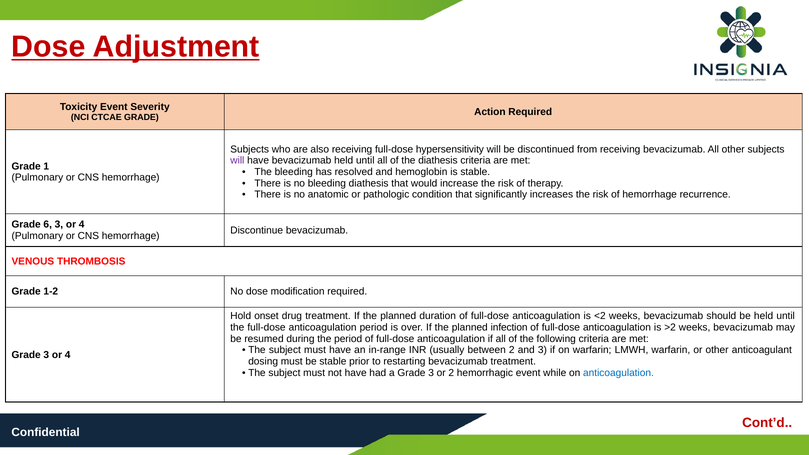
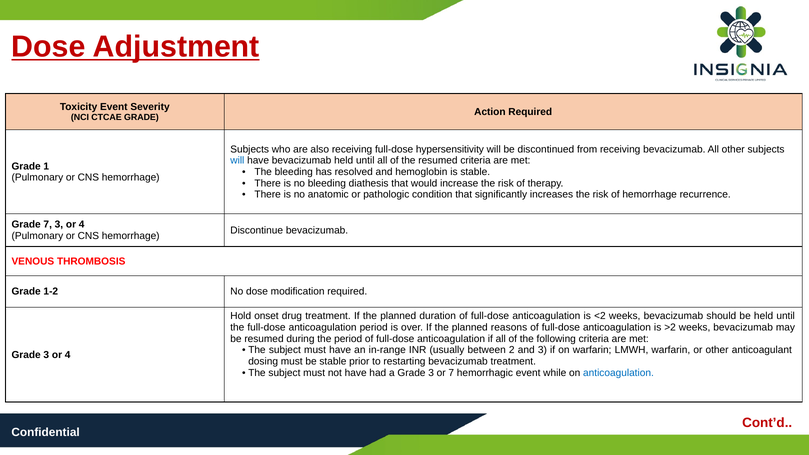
will colour: purple -> blue (237, 161)
the diathesis: diathesis -> resumed (438, 161)
Grade 6: 6 -> 7 (48, 225)
infection: infection -> reasons (509, 327)
or 2: 2 -> 7 (451, 373)
